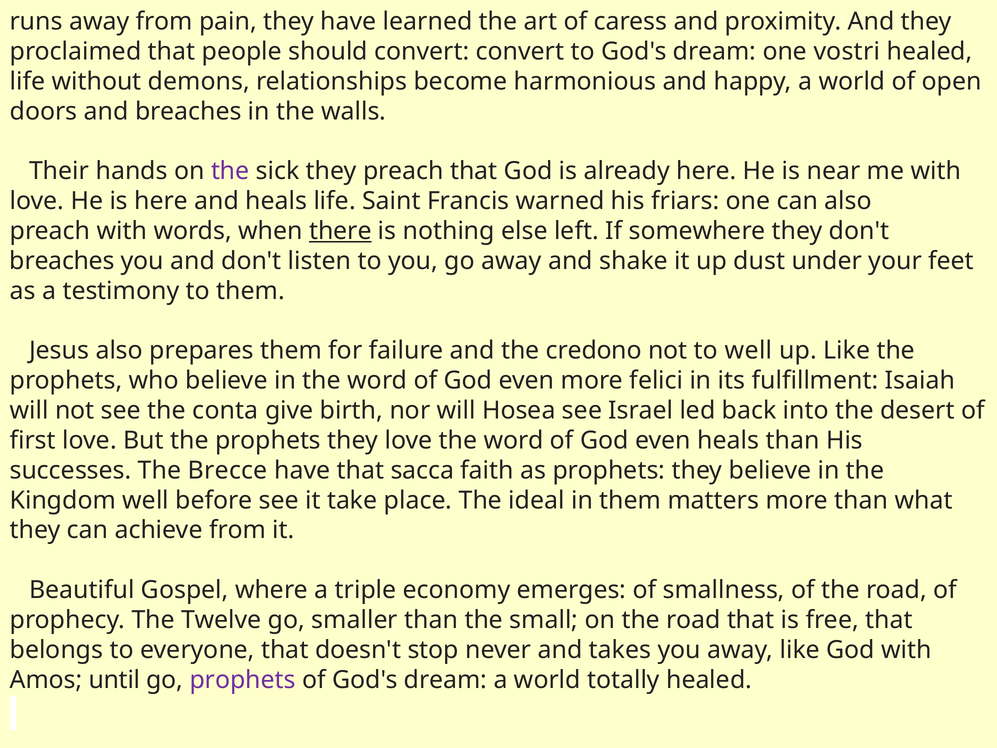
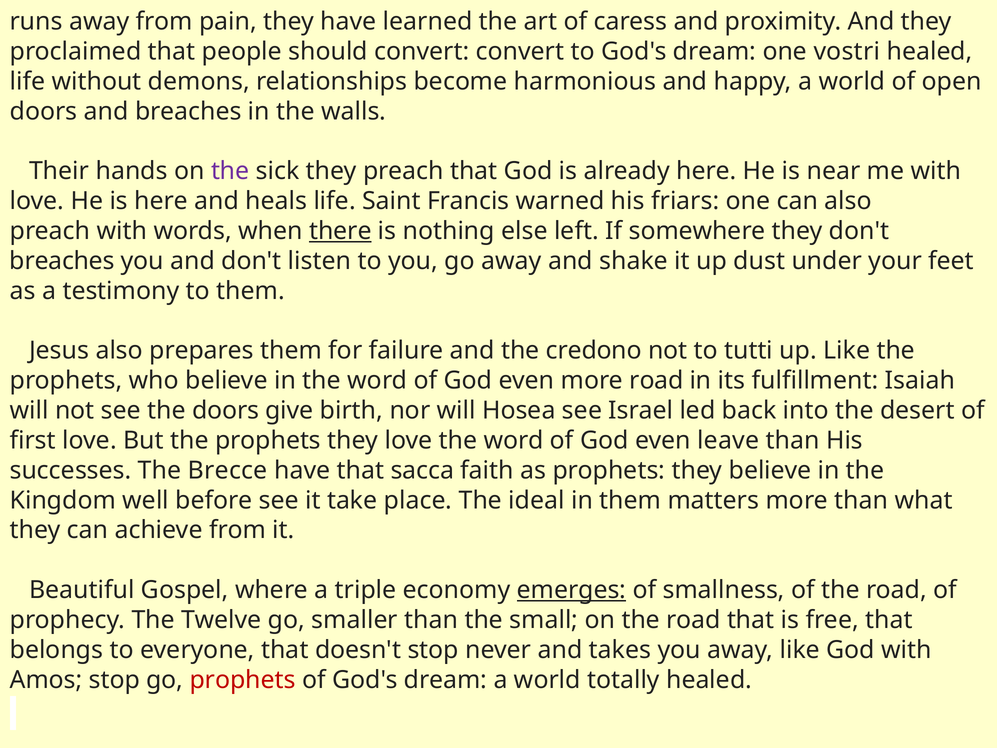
to well: well -> tutti (749, 351)
more felici: felici -> road (656, 380)
the conta: conta -> doors (226, 410)
even heals: heals -> leave (728, 440)
emerges underline: none -> present (571, 590)
Amos until: until -> stop (114, 680)
prophets colour: purple -> red (243, 680)
